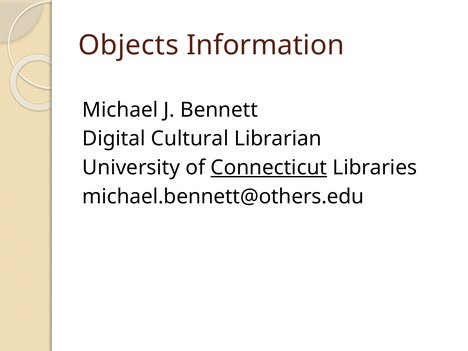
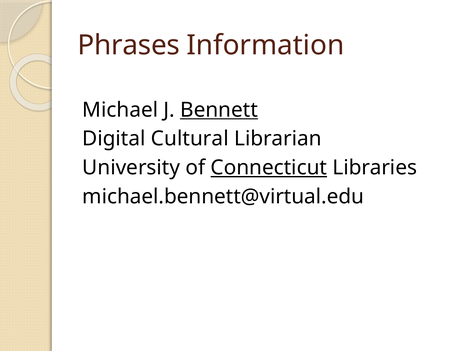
Objects: Objects -> Phrases (129, 45)
Bennett underline: none -> present (219, 110)
michael.bennett@others.edu: michael.bennett@others.edu -> michael.bennett@virtual.edu (223, 197)
